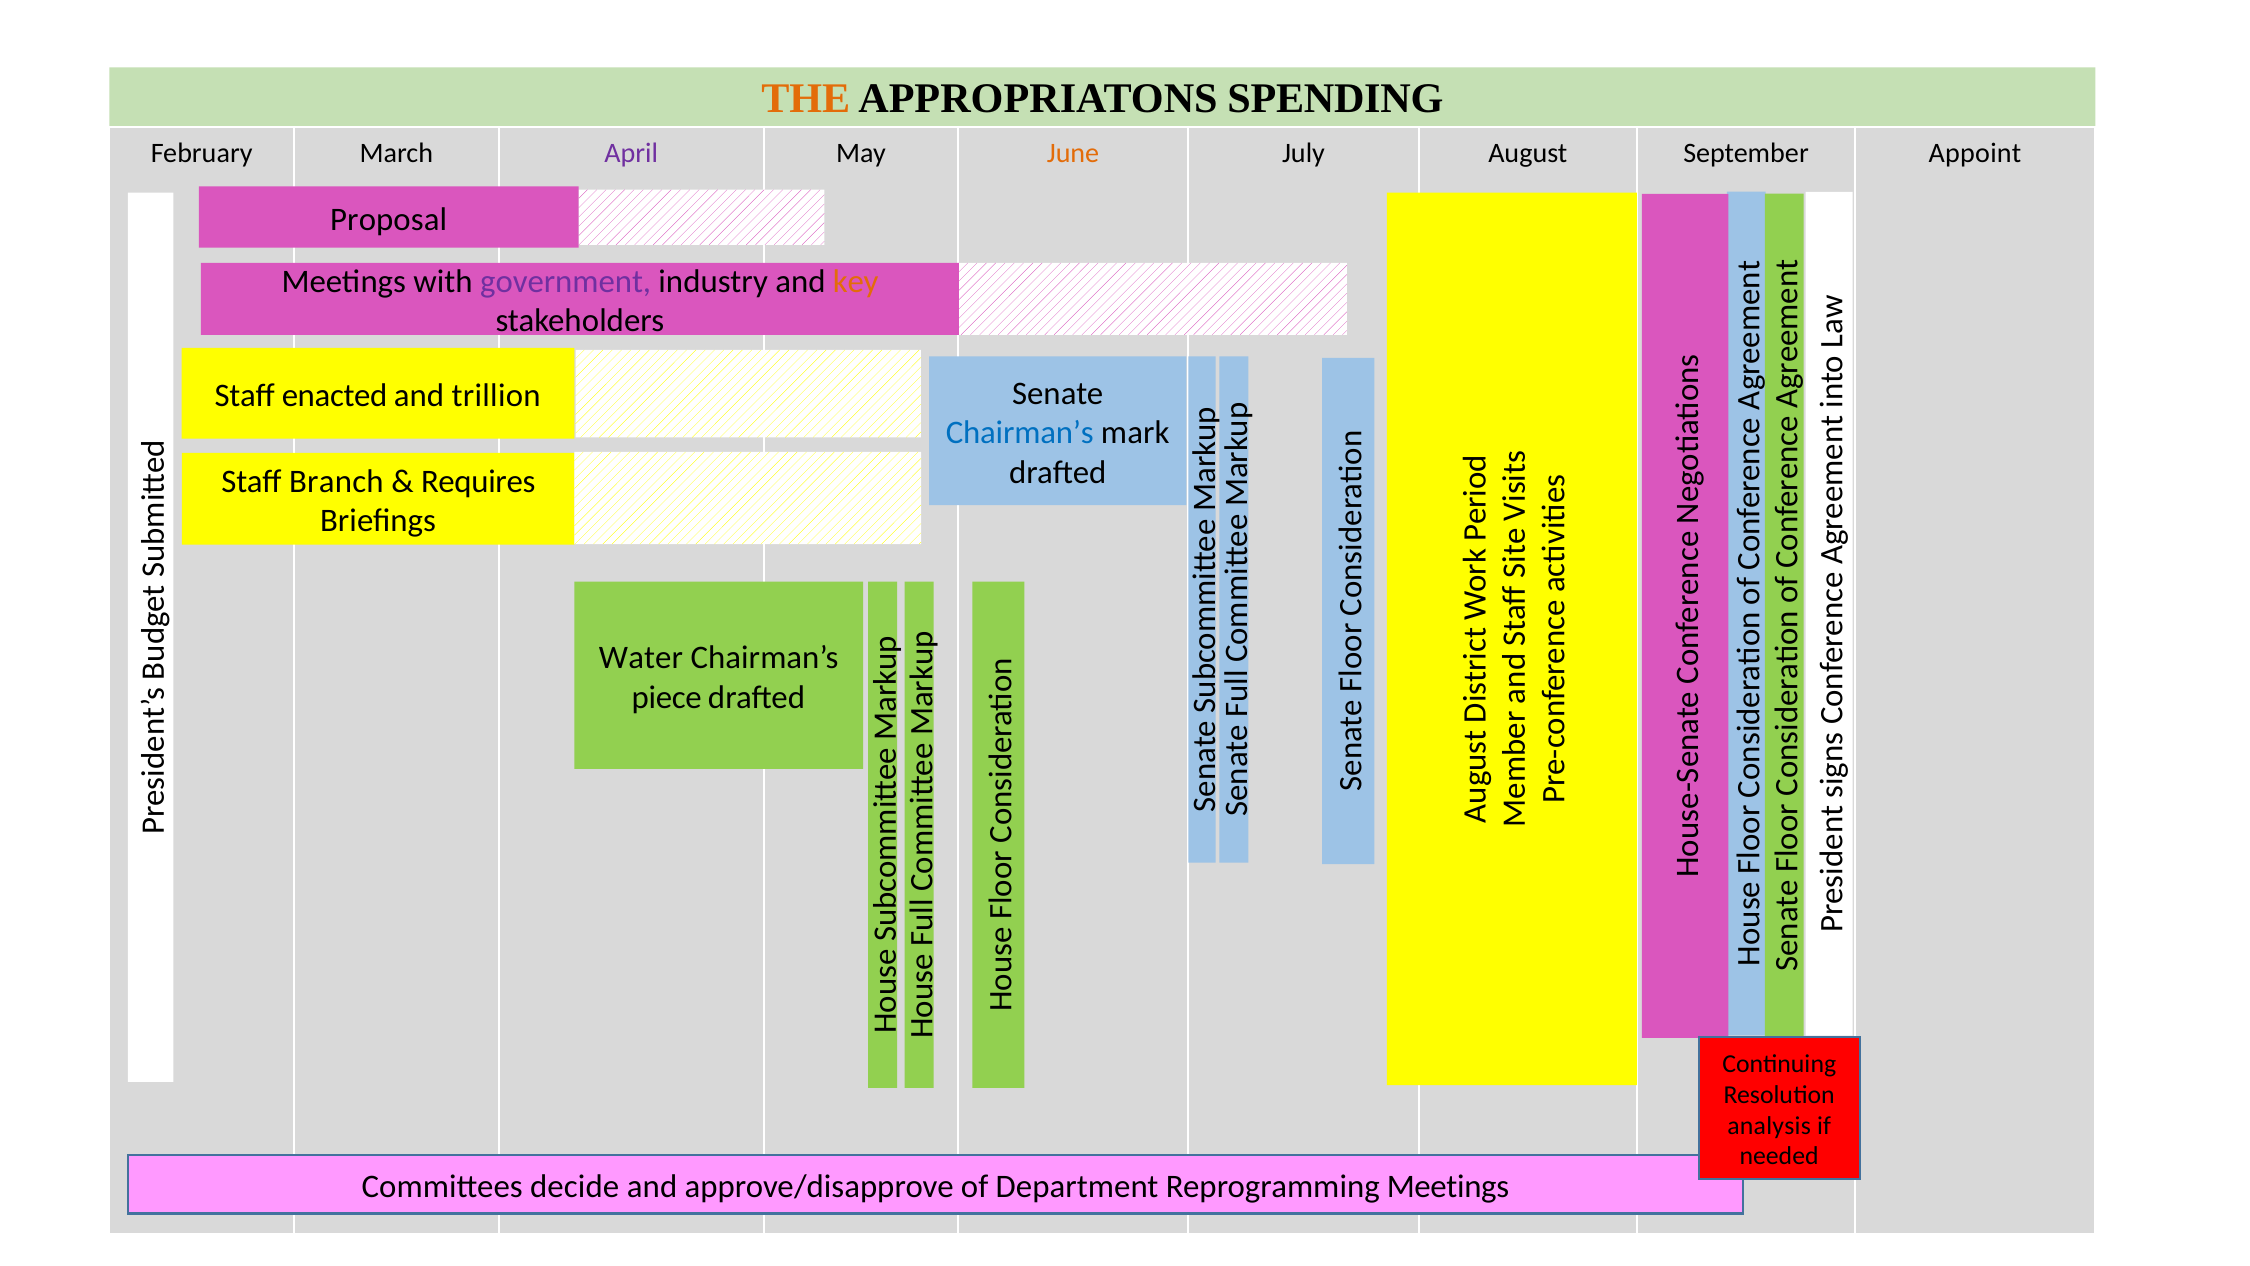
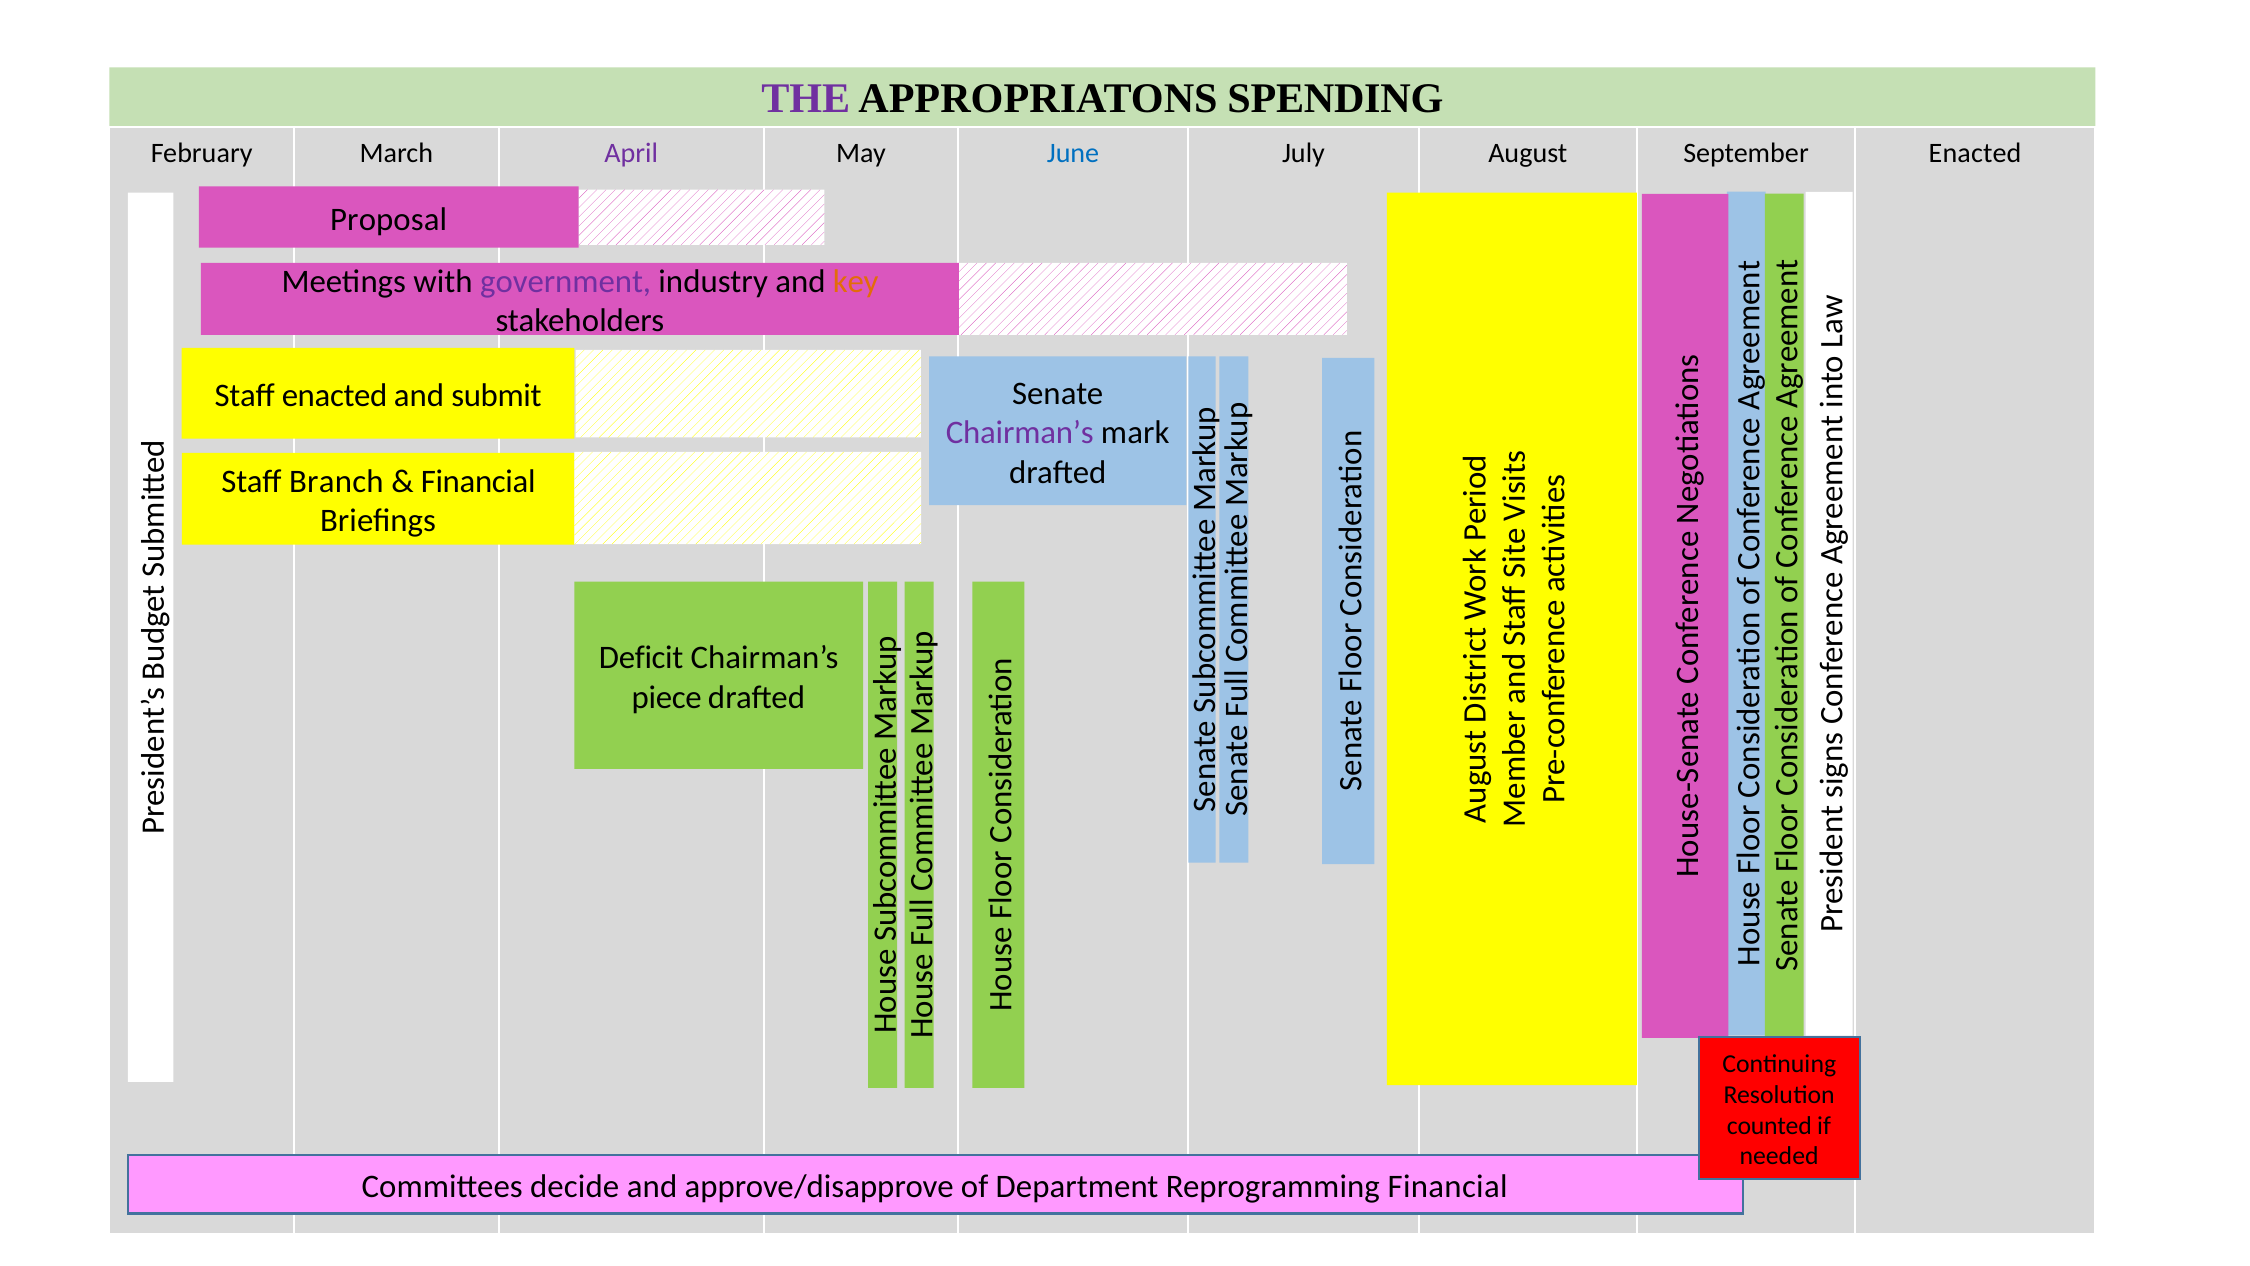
THE colour: orange -> purple (806, 98)
June colour: orange -> blue (1073, 153)
September Appoint: Appoint -> Enacted (1975, 153)
trillion: trillion -> submit (496, 395)
Chairman’s colour: blue -> purple (1020, 433)
Requires: Requires -> Financial (478, 481)
Water: Water -> Deficit (641, 658)
analysis: analysis -> counted (1769, 1125)
Reprogramming Meetings: Meetings -> Financial (1448, 1186)
